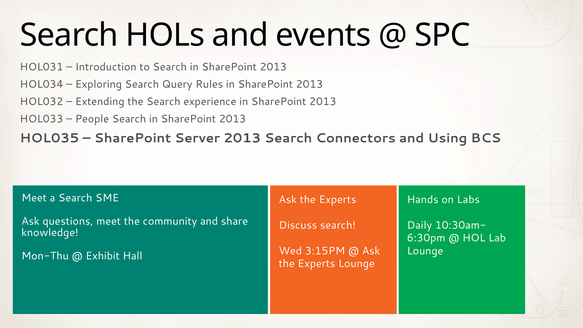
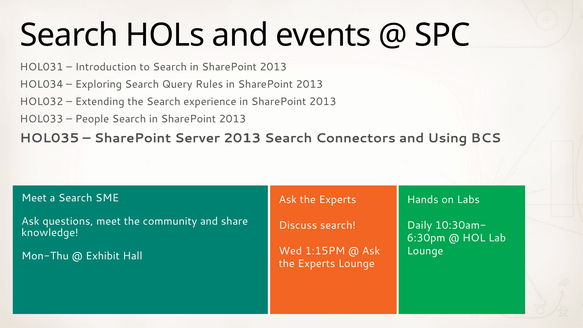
3:15PM: 3:15PM -> 1:15PM (325, 251)
